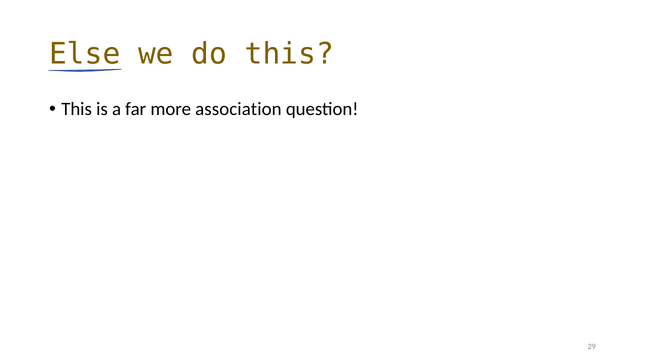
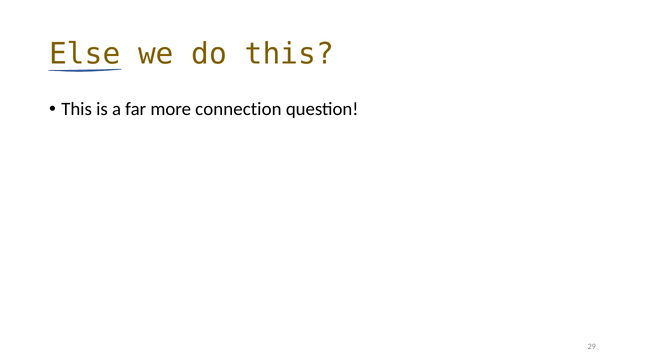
association: association -> connection (238, 109)
